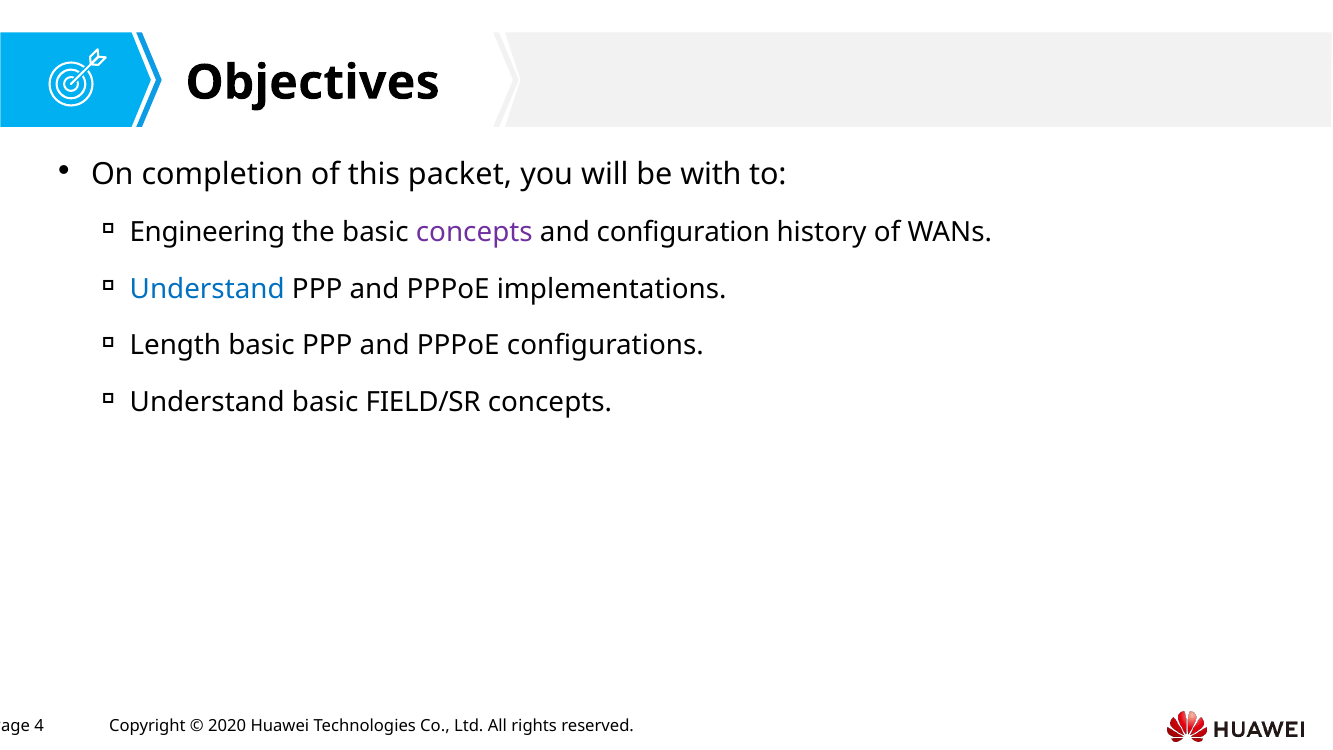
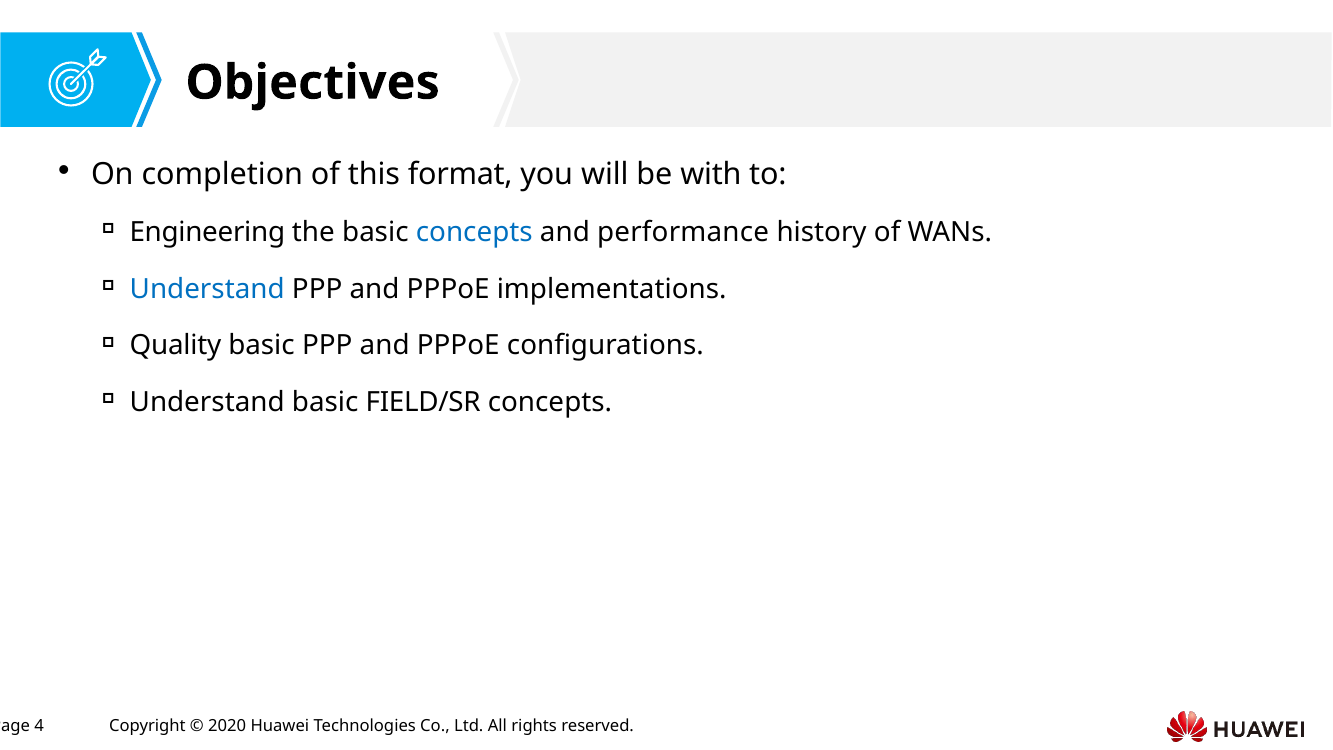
packet: packet -> format (460, 174)
concepts colour: purple -> blue (474, 232)
configuration: configuration -> performance (683, 232)
Length: Length -> Quality (175, 346)
